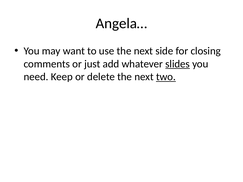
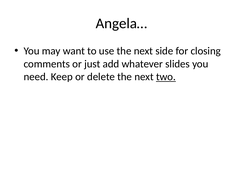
slides underline: present -> none (178, 64)
